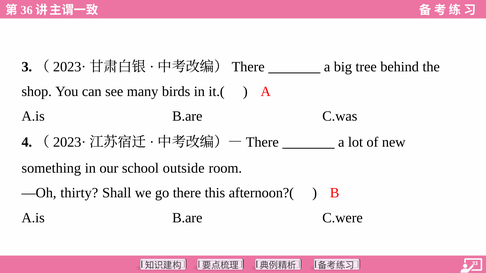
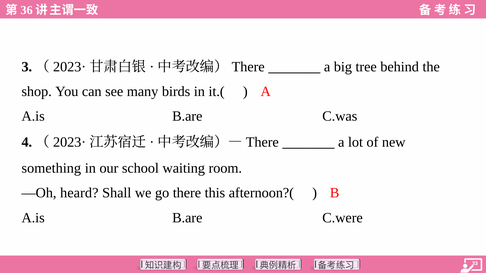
outside: outside -> waiting (184, 168)
thirty: thirty -> heard (79, 193)
